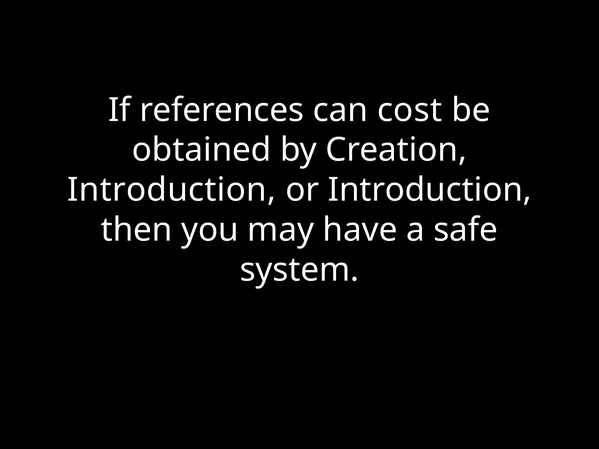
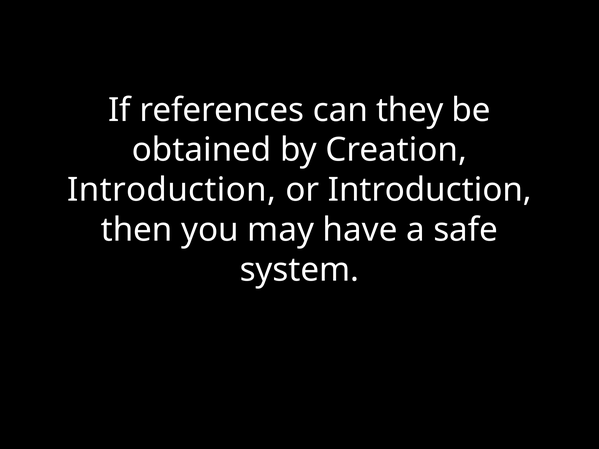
cost: cost -> they (410, 110)
